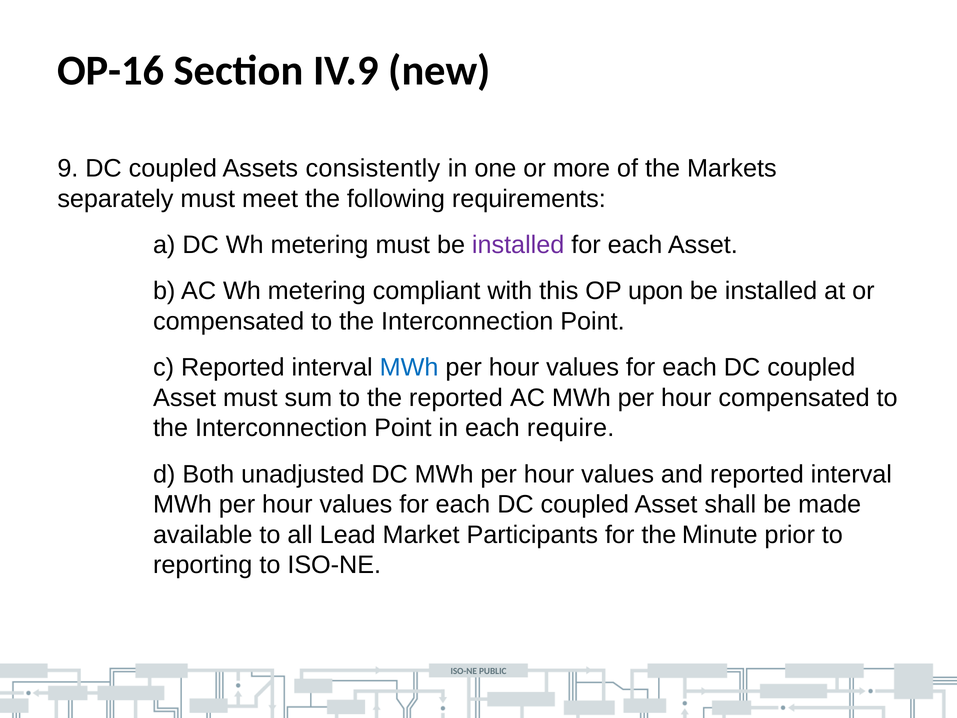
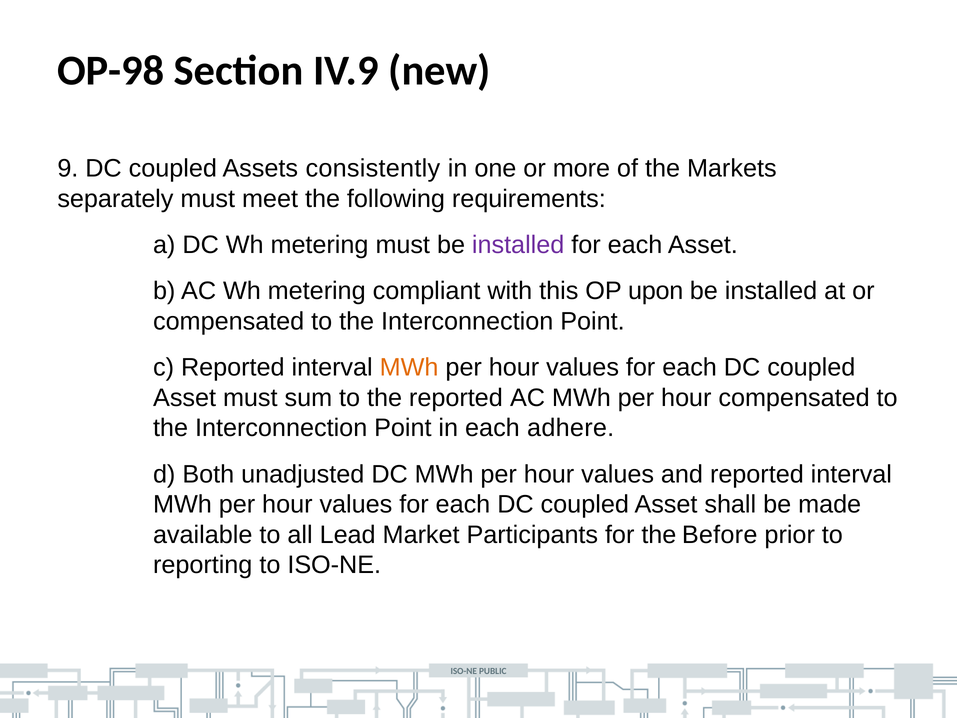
OP-16: OP-16 -> OP-98 (111, 71)
MWh colour: blue -> orange (409, 367)
require: require -> adhere (571, 428)
Minute: Minute -> Before (720, 535)
